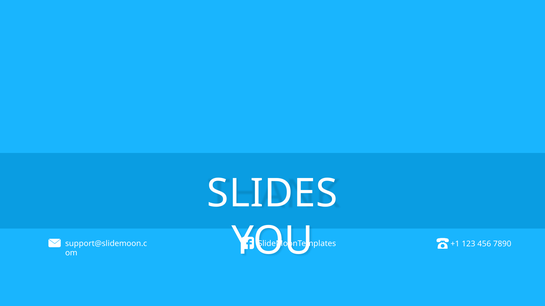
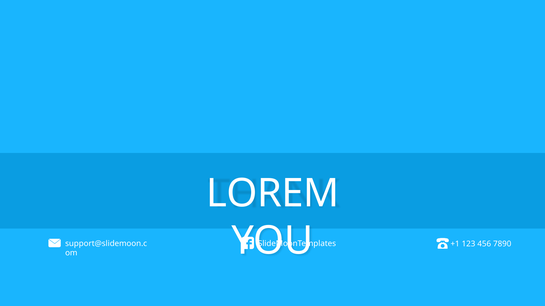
SLIDES: SLIDES -> LOREM (273, 194)
